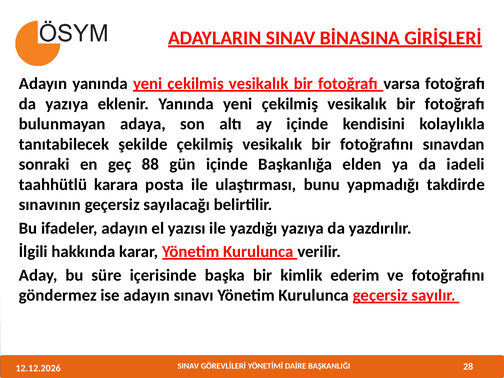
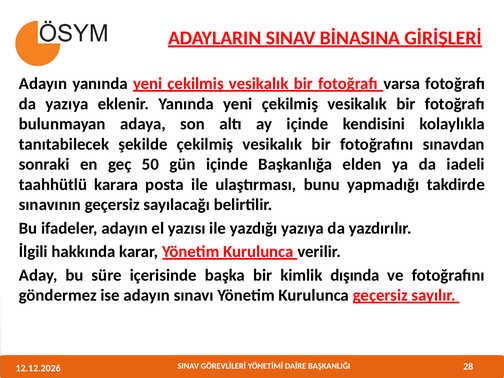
88: 88 -> 50 (150, 164)
ederim: ederim -> dışında (355, 275)
